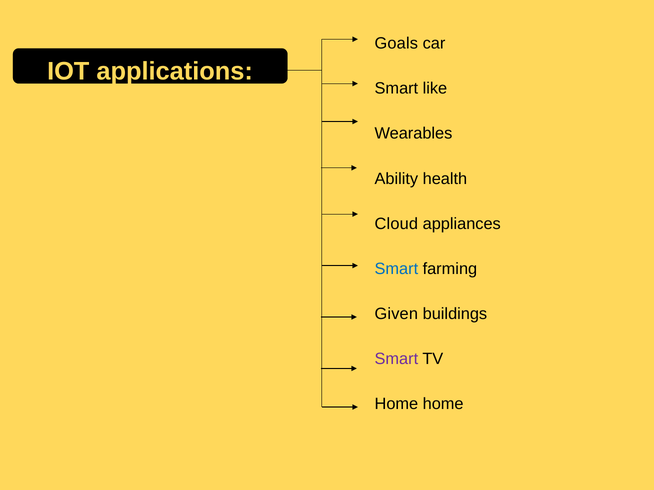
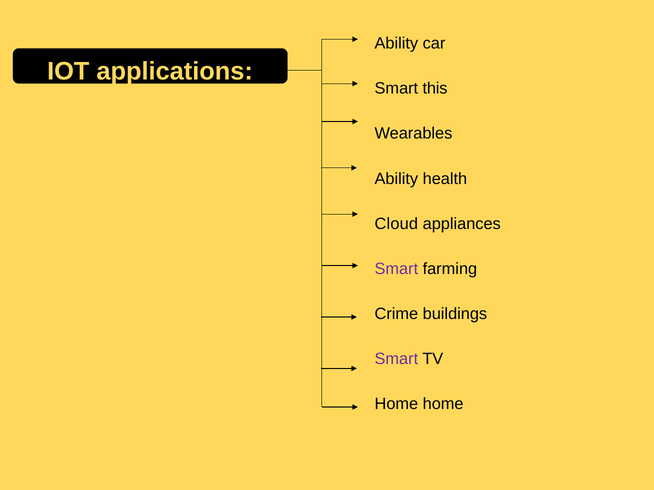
Goals: Goals -> Ability (396, 43)
like: like -> this (435, 89)
Smart colour: blue -> purple (396, 269)
Given: Given -> Crime (396, 314)
